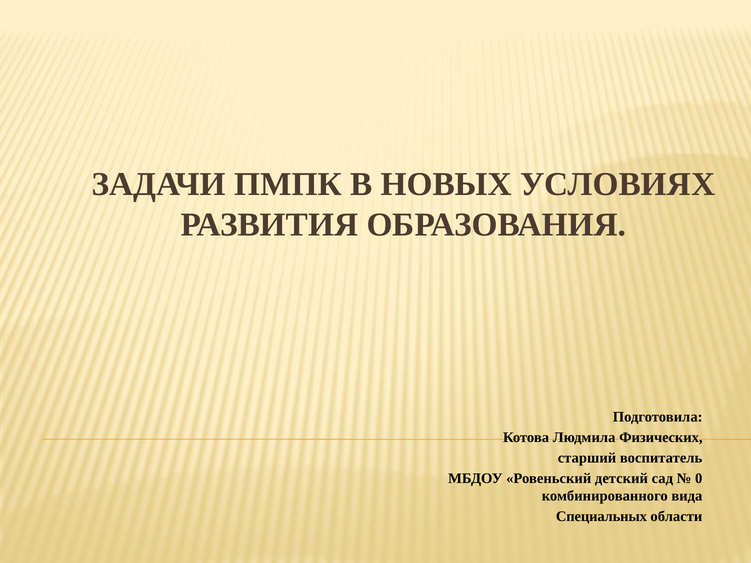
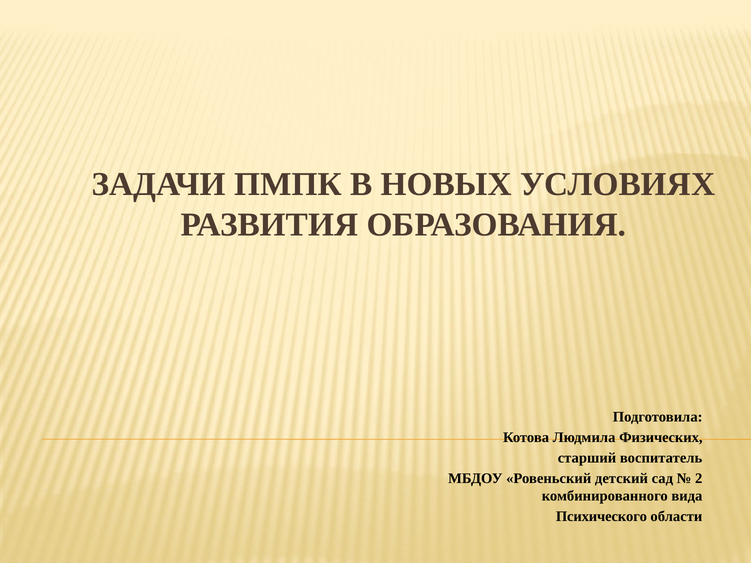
0: 0 -> 2 (699, 479)
Специальных: Специальных -> Психического (601, 517)
